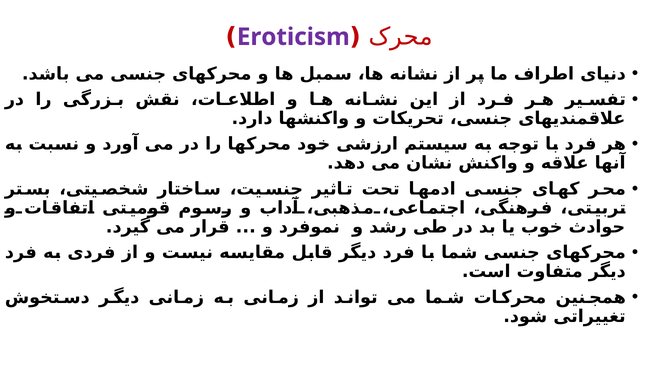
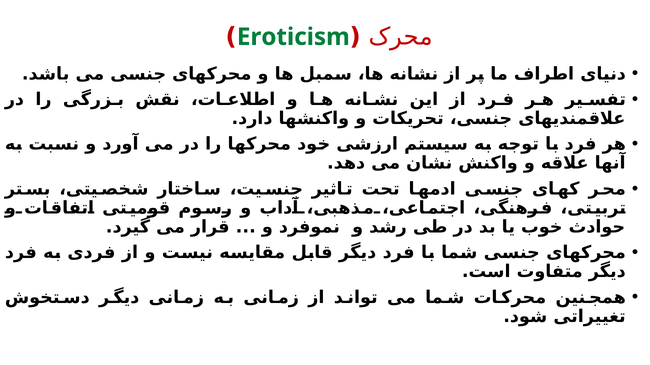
Eroticism colour: purple -> green (293, 37)
